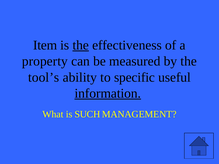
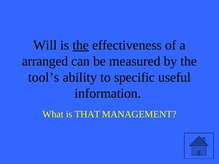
Item: Item -> Will (45, 45)
property: property -> arranged (45, 61)
information underline: present -> none (108, 93)
SUCH: SUCH -> THAT (87, 114)
